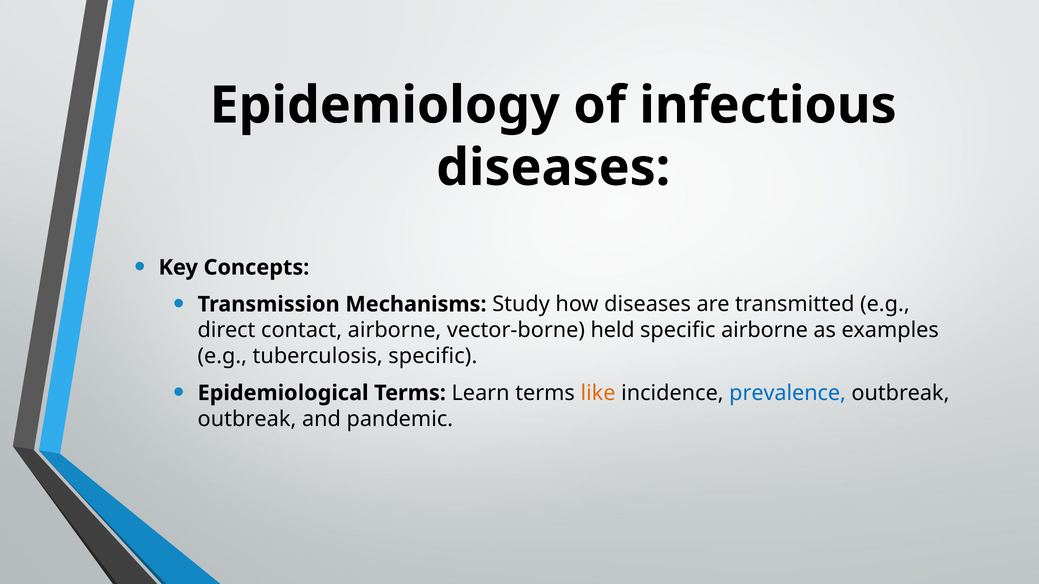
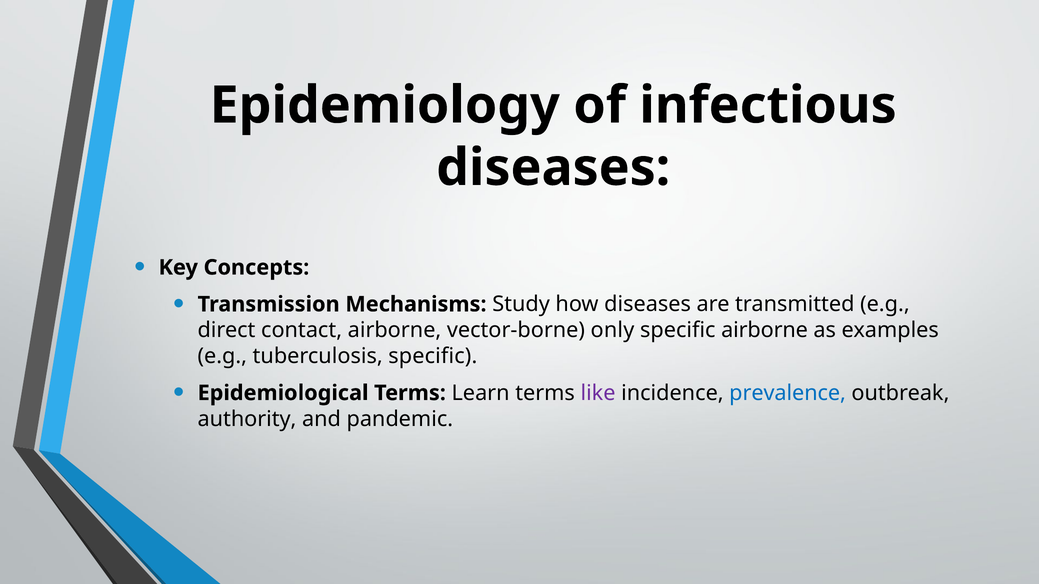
held: held -> only (612, 330)
like colour: orange -> purple (598, 393)
outbreak: outbreak -> authority (247, 419)
